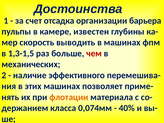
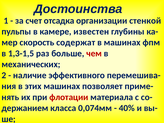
барьера: барьера -> стенкой (145, 21)
выводить: выводить -> содержат (76, 42)
флотации colour: orange -> red (69, 97)
